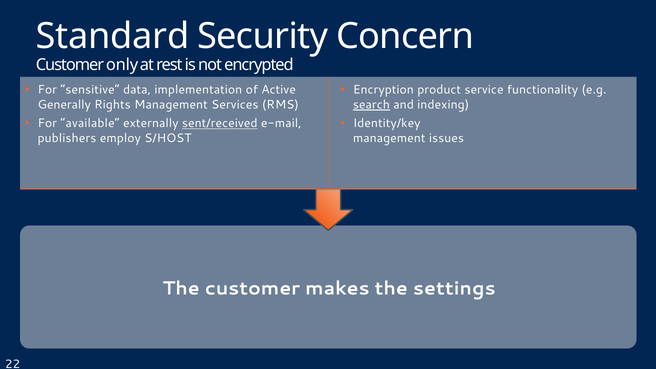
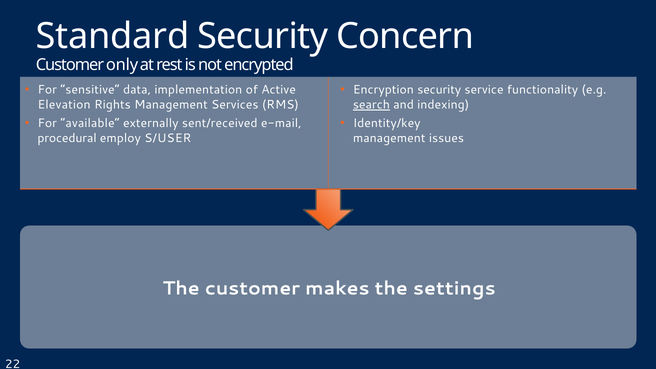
Encryption product: product -> security (439, 90)
Generally: Generally -> Elevation (64, 105)
sent/received underline: present -> none (220, 123)
publishers: publishers -> procedural (67, 138)
S/HOST: S/HOST -> S/USER (168, 138)
